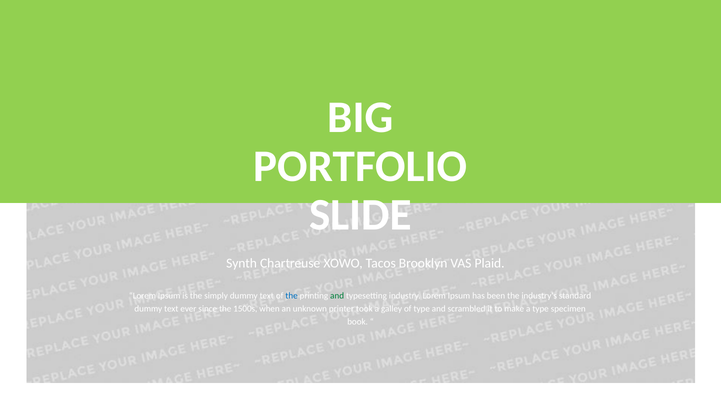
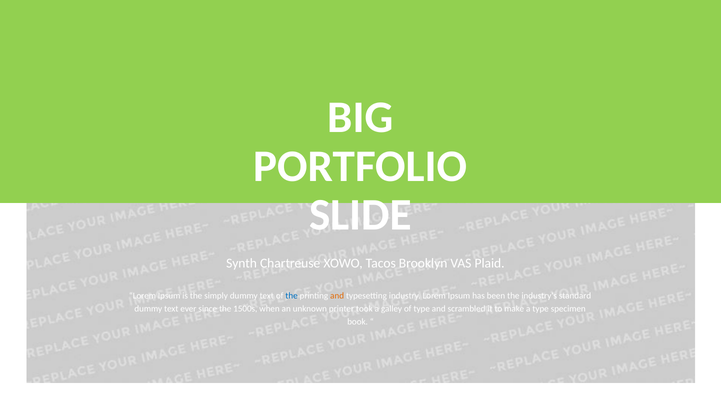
and colour: green -> orange (337, 295)
